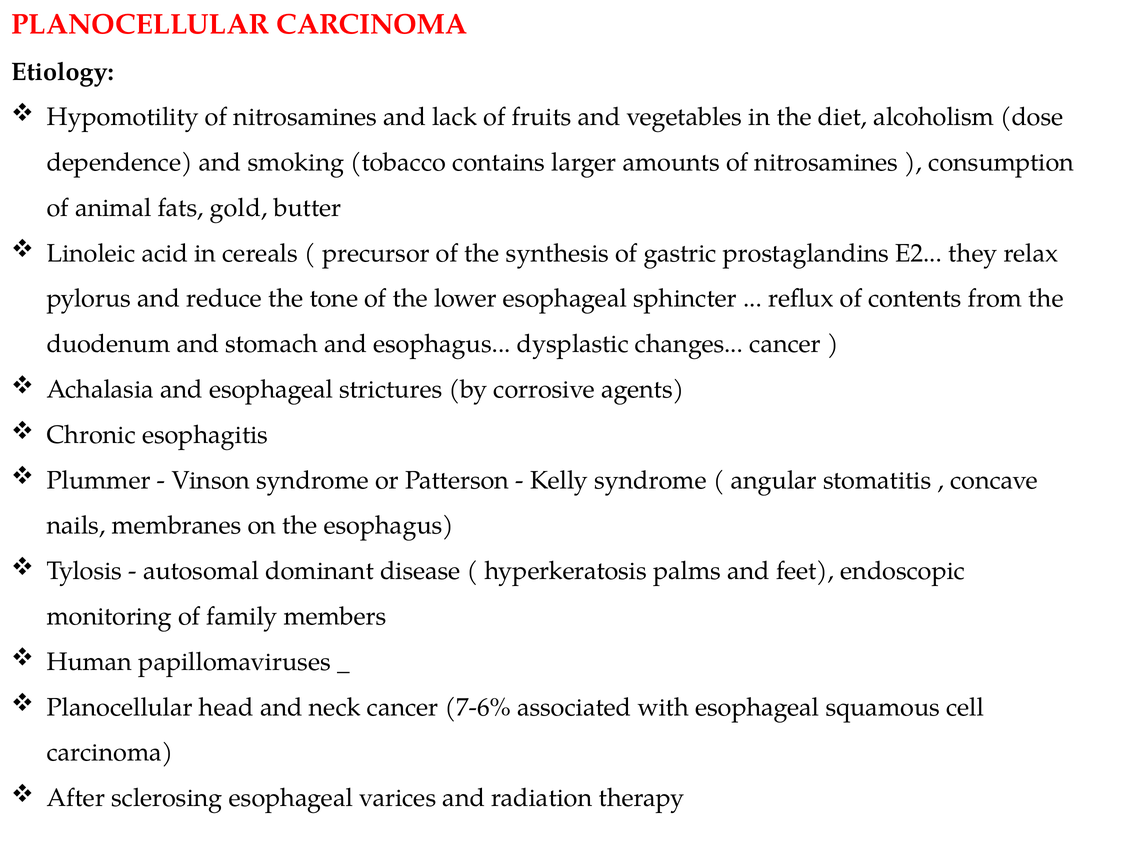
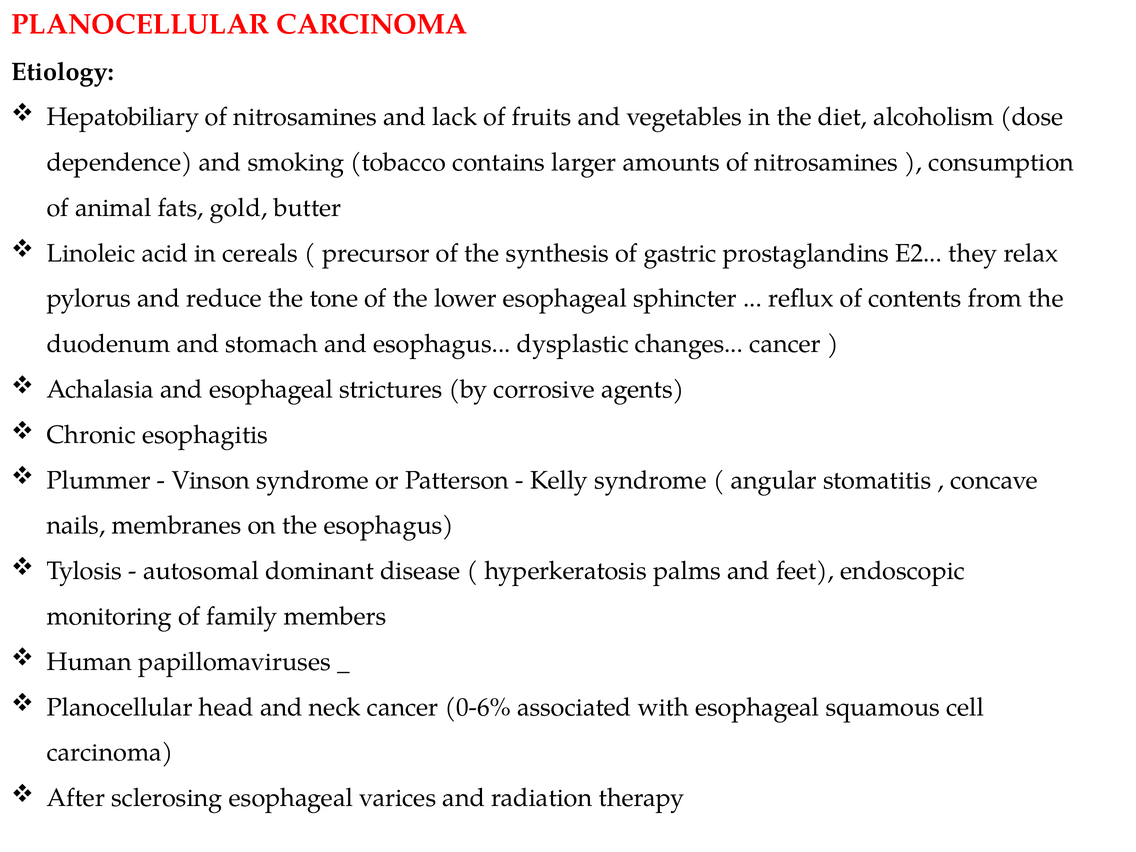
Hypomotility: Hypomotility -> Hepatobiliary (123, 117)
7-6%: 7-6% -> 0-6% (478, 707)
